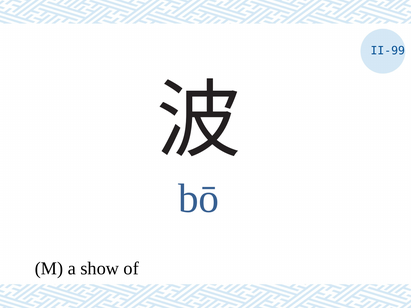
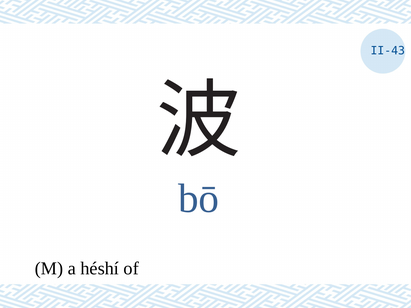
II-99: II-99 -> II-43 (388, 51)
show: show -> héshí (100, 269)
